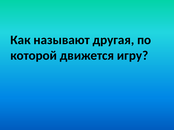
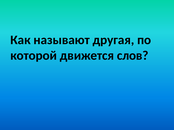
игру: игру -> слов (133, 56)
